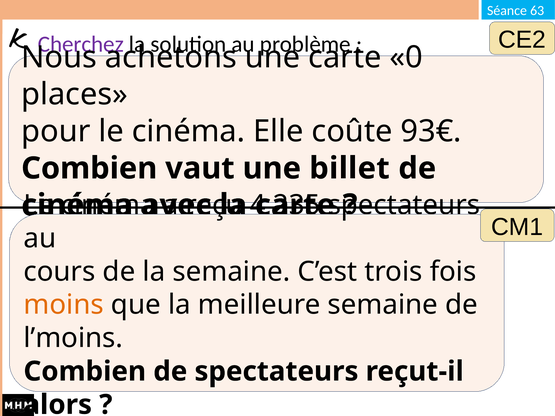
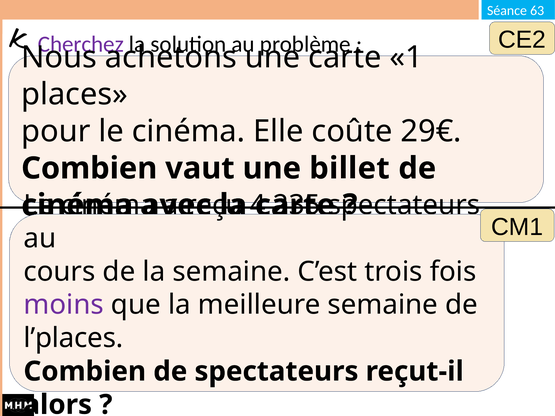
0: 0 -> 1 (406, 57)
93€: 93€ -> 29€ (431, 131)
moins colour: orange -> purple (64, 305)
l’moins: l’moins -> l’places (73, 338)
